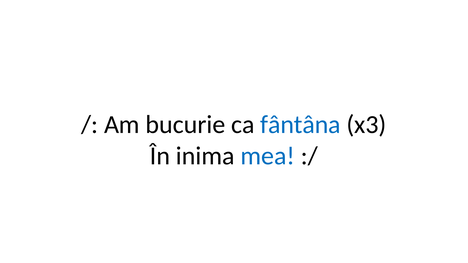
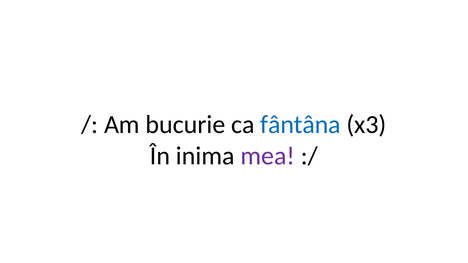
mea colour: blue -> purple (268, 156)
